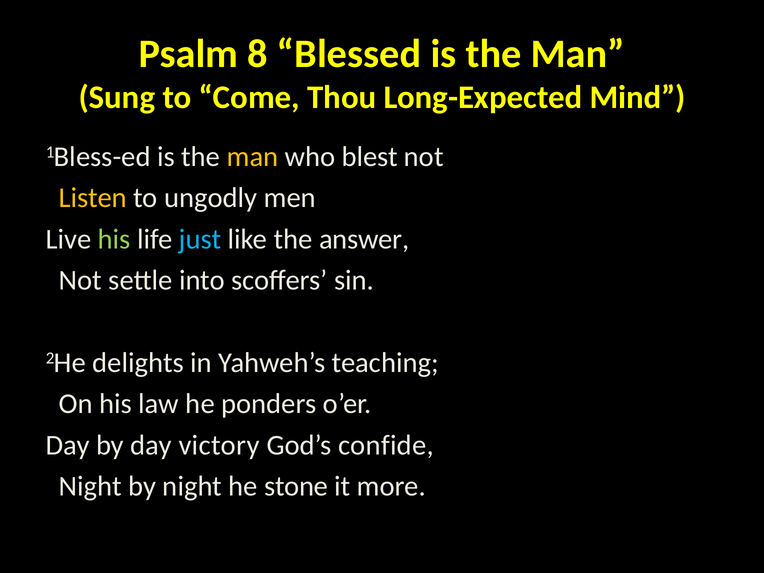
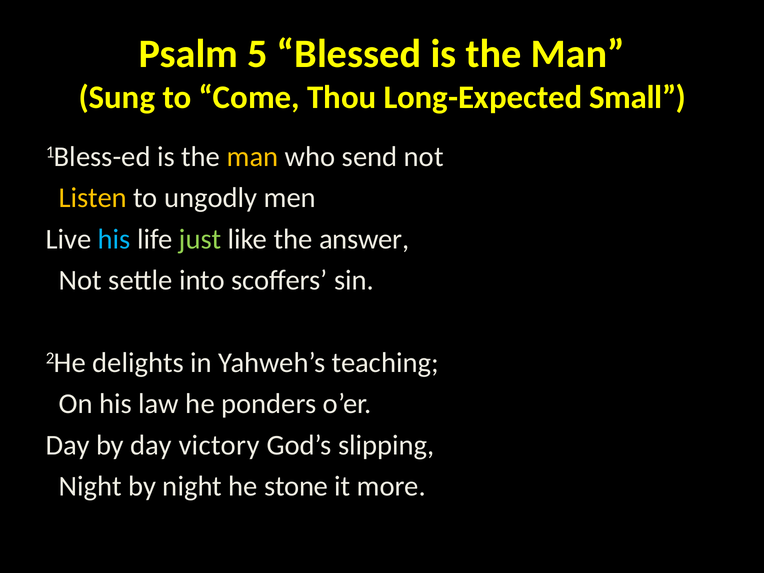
8: 8 -> 5 (258, 54)
Mind: Mind -> Small (638, 97)
blest: blest -> send (370, 157)
his colour: light green -> light blue (114, 239)
just colour: light blue -> light green (200, 239)
confide: confide -> slipping (386, 445)
